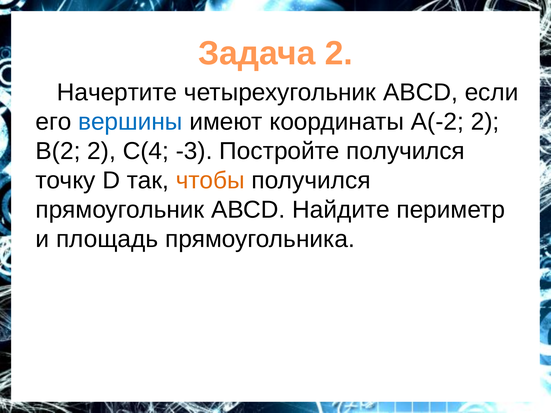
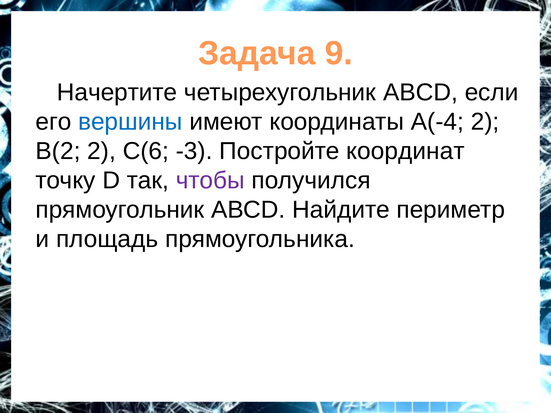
Задача 2: 2 -> 9 (339, 53)
А(-2: А(-2 -> А(-4 (437, 122)
С(4: С(4 -> С(6 (146, 151)
Постройте получился: получился -> координат (405, 151)
чтобы colour: orange -> purple (210, 181)
